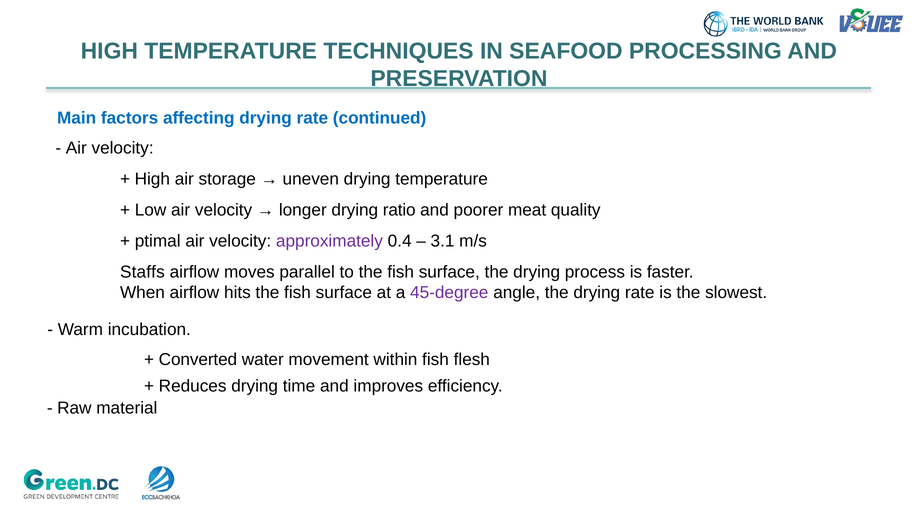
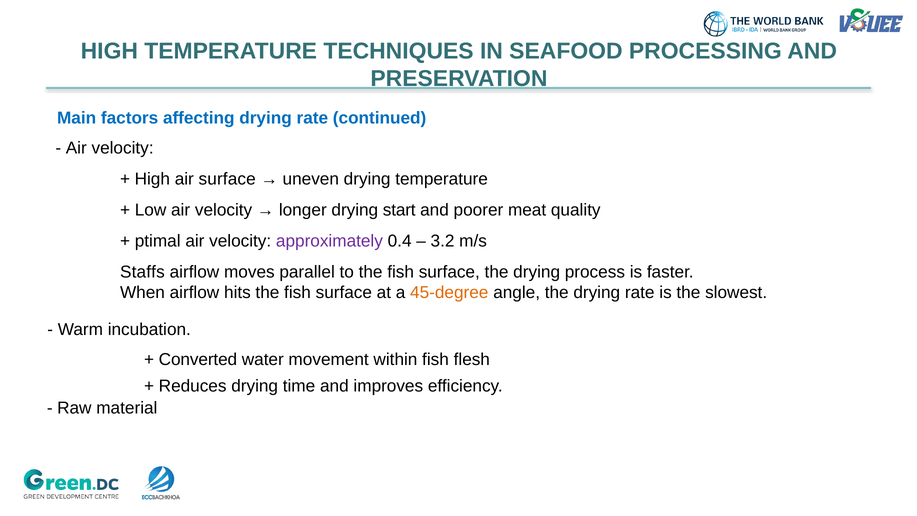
air storage: storage -> surface (227, 179)
ratio: ratio -> start (399, 210)
3.1: 3.1 -> 3.2 (443, 241)
45-degree colour: purple -> orange (449, 293)
